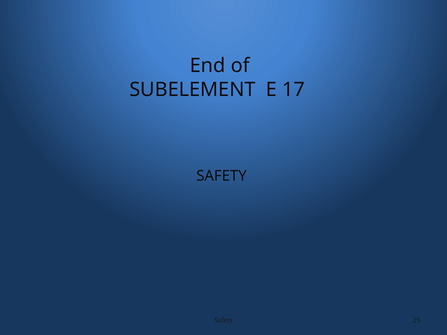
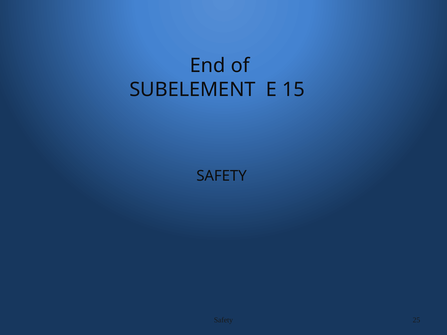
17: 17 -> 15 (293, 90)
